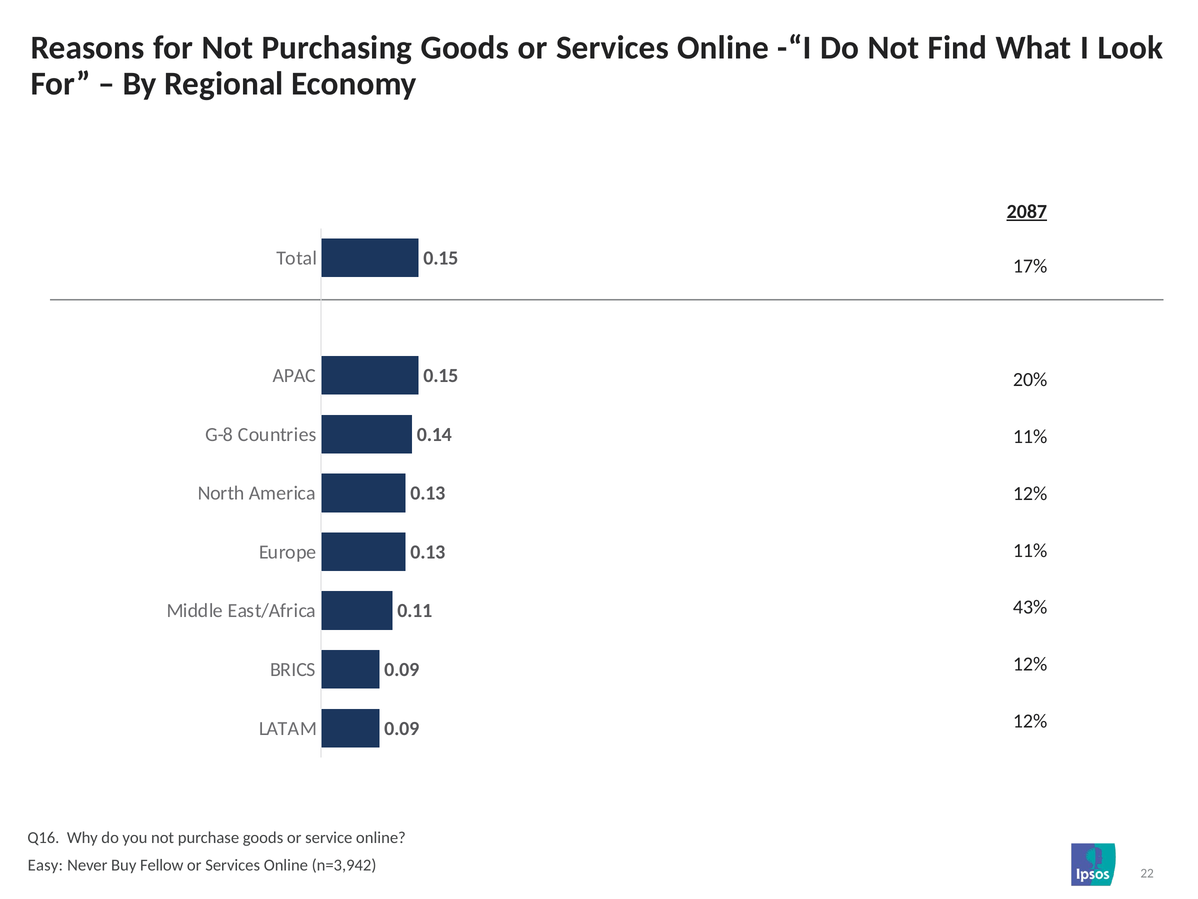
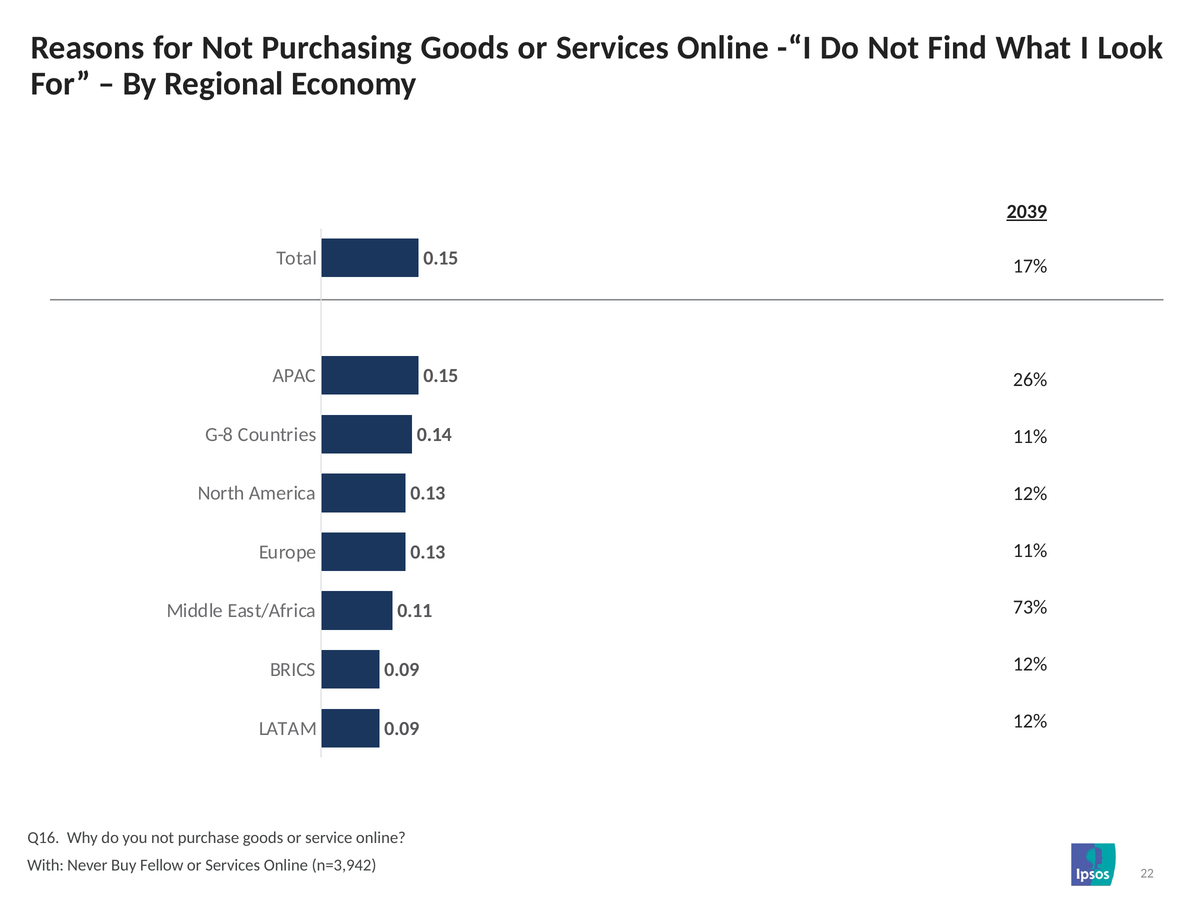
2087: 2087 -> 2039 (1027, 211)
20%: 20% -> 26% (1030, 380)
43%: 43% -> 73% (1030, 607)
Easy: Easy -> With (46, 865)
